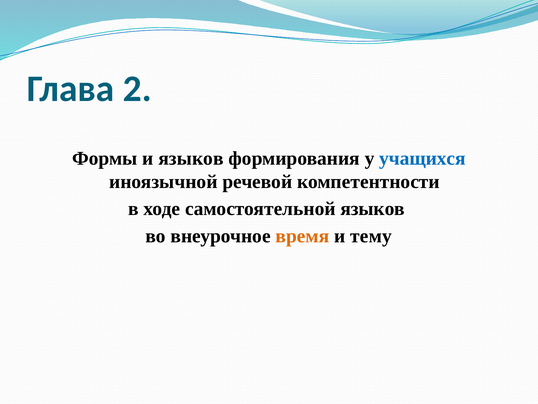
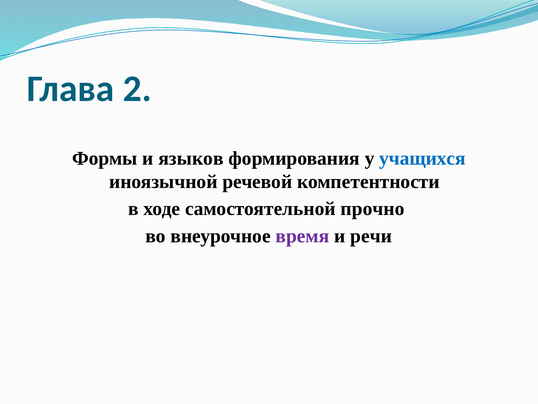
самостоятельной языков: языков -> прочно (373, 209)
время colour: orange -> purple (302, 236)
тему: тему -> речи (371, 236)
